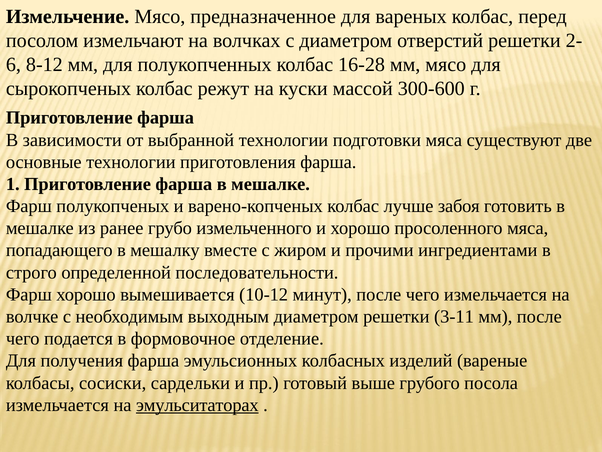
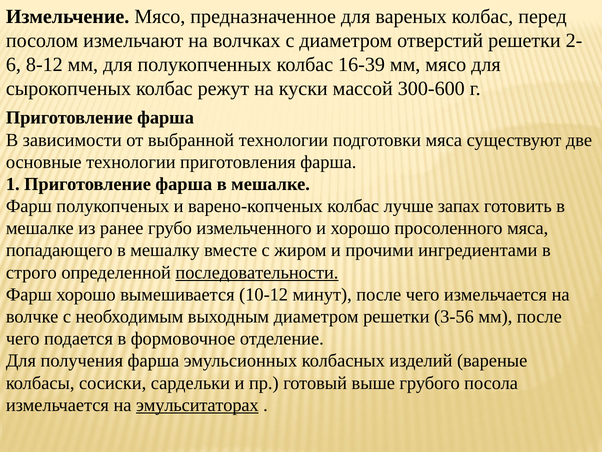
16-28: 16-28 -> 16-39 (362, 65)
забоя: забоя -> запах (459, 206)
последовательности underline: none -> present (257, 272)
3-11: 3-11 -> 3-56 (454, 316)
